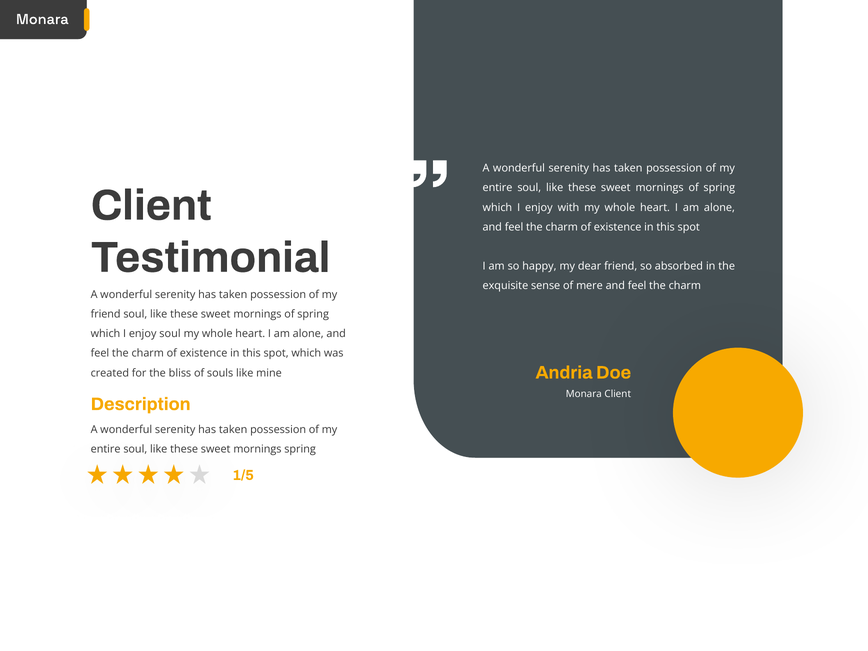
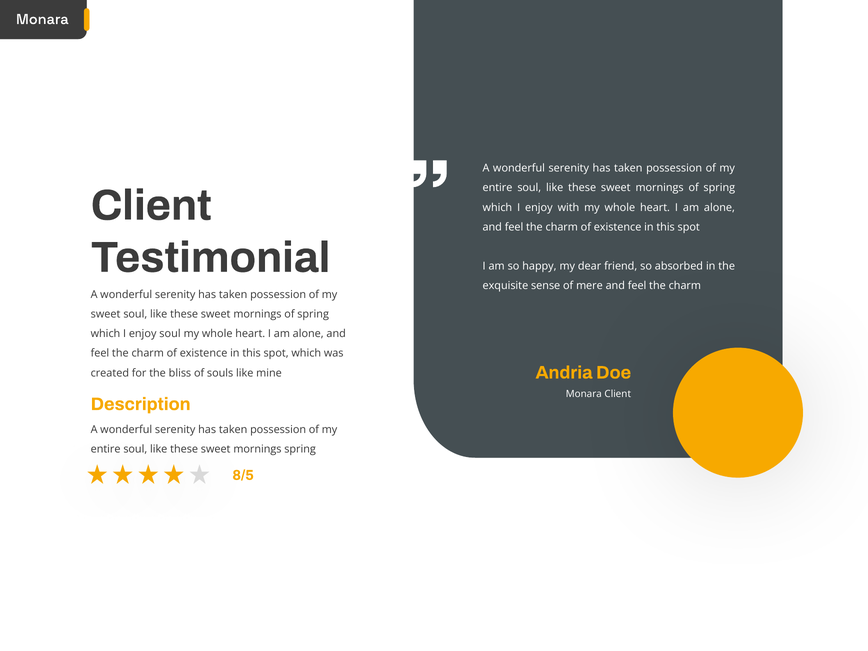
friend: friend -> sweet (106, 314)
1/5: 1/5 -> 8/5 (243, 475)
